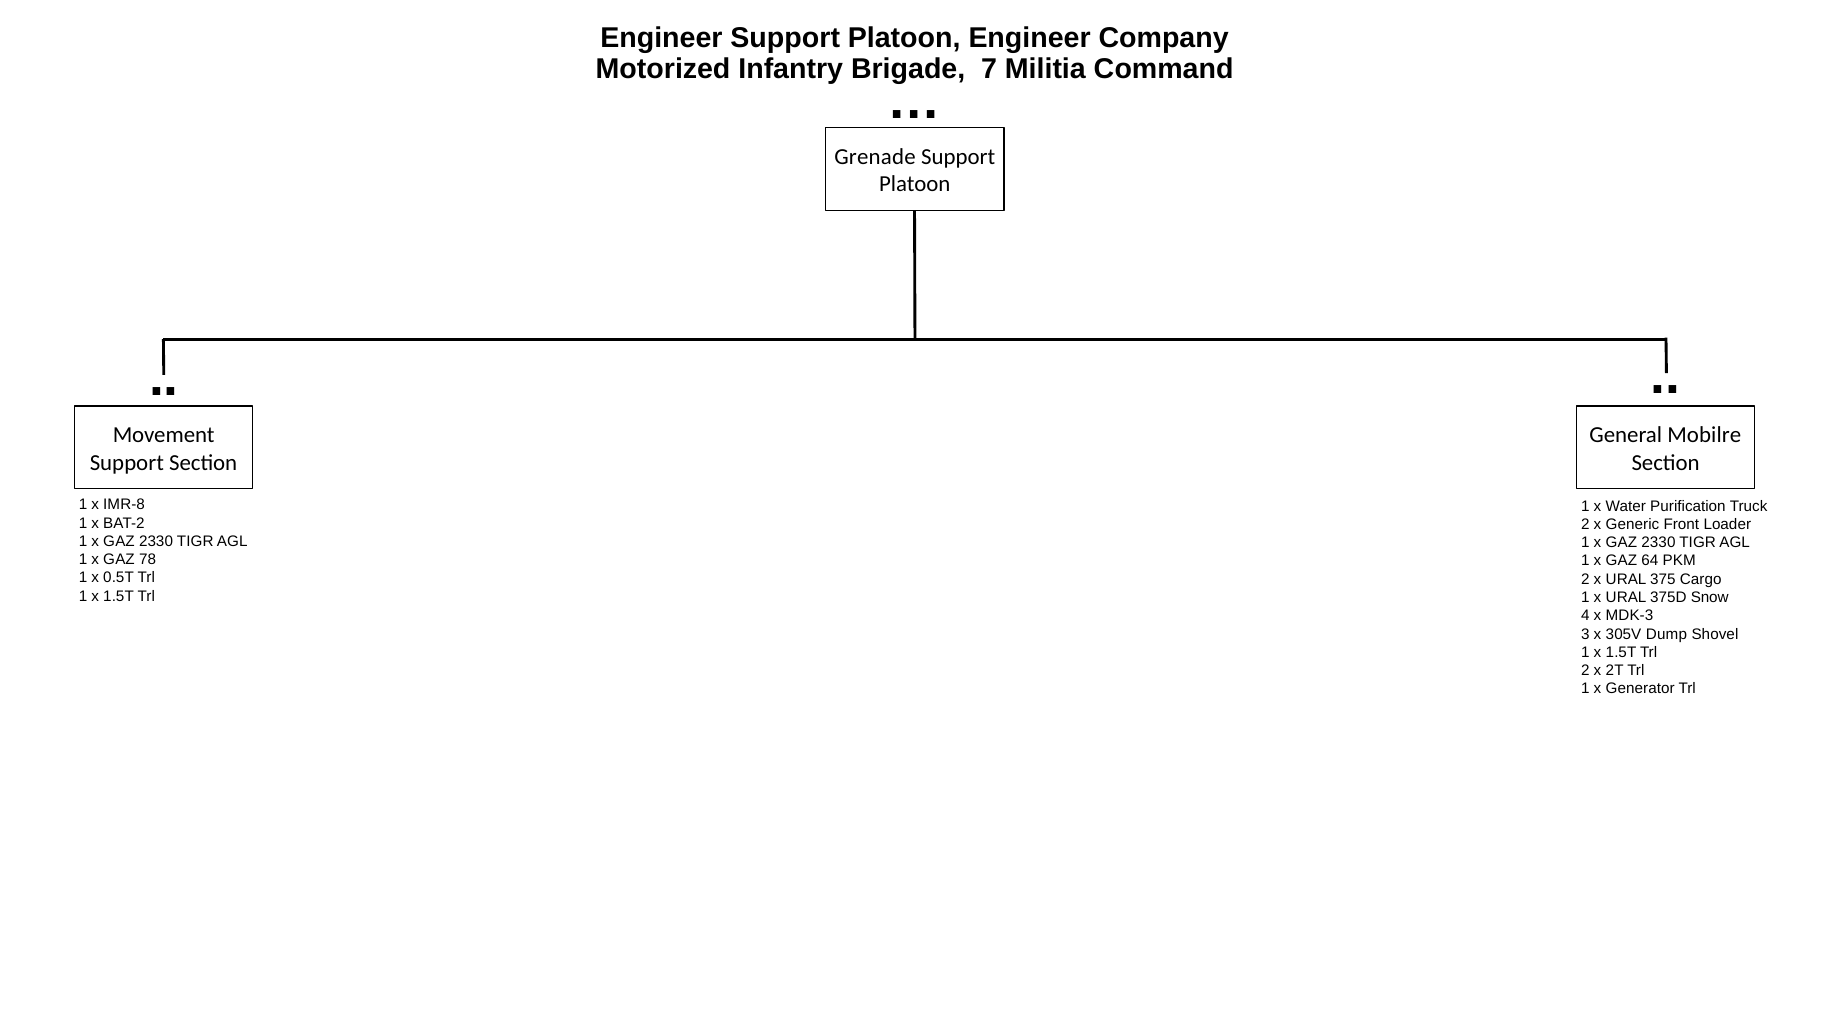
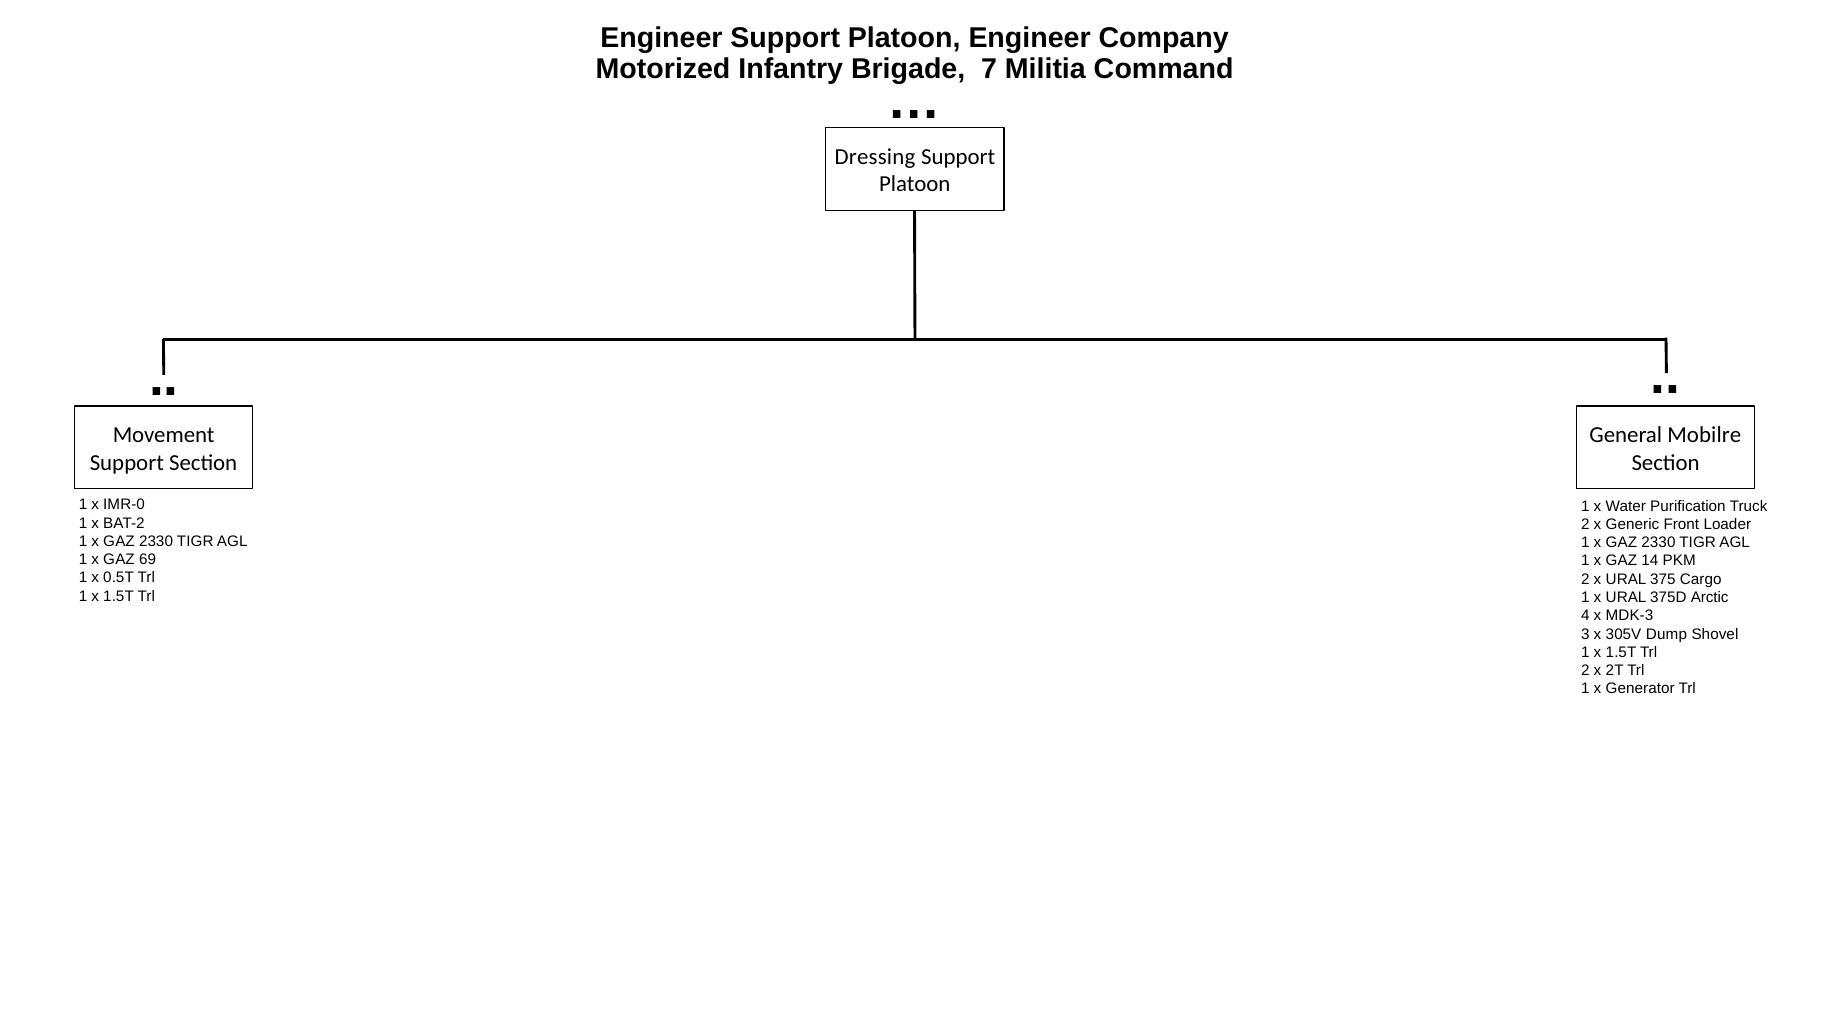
Grenade: Grenade -> Dressing (875, 157)
IMR-8: IMR-8 -> IMR-0 (124, 504)
78: 78 -> 69 (148, 559)
64: 64 -> 14 (1650, 561)
Snow: Snow -> Arctic (1710, 597)
